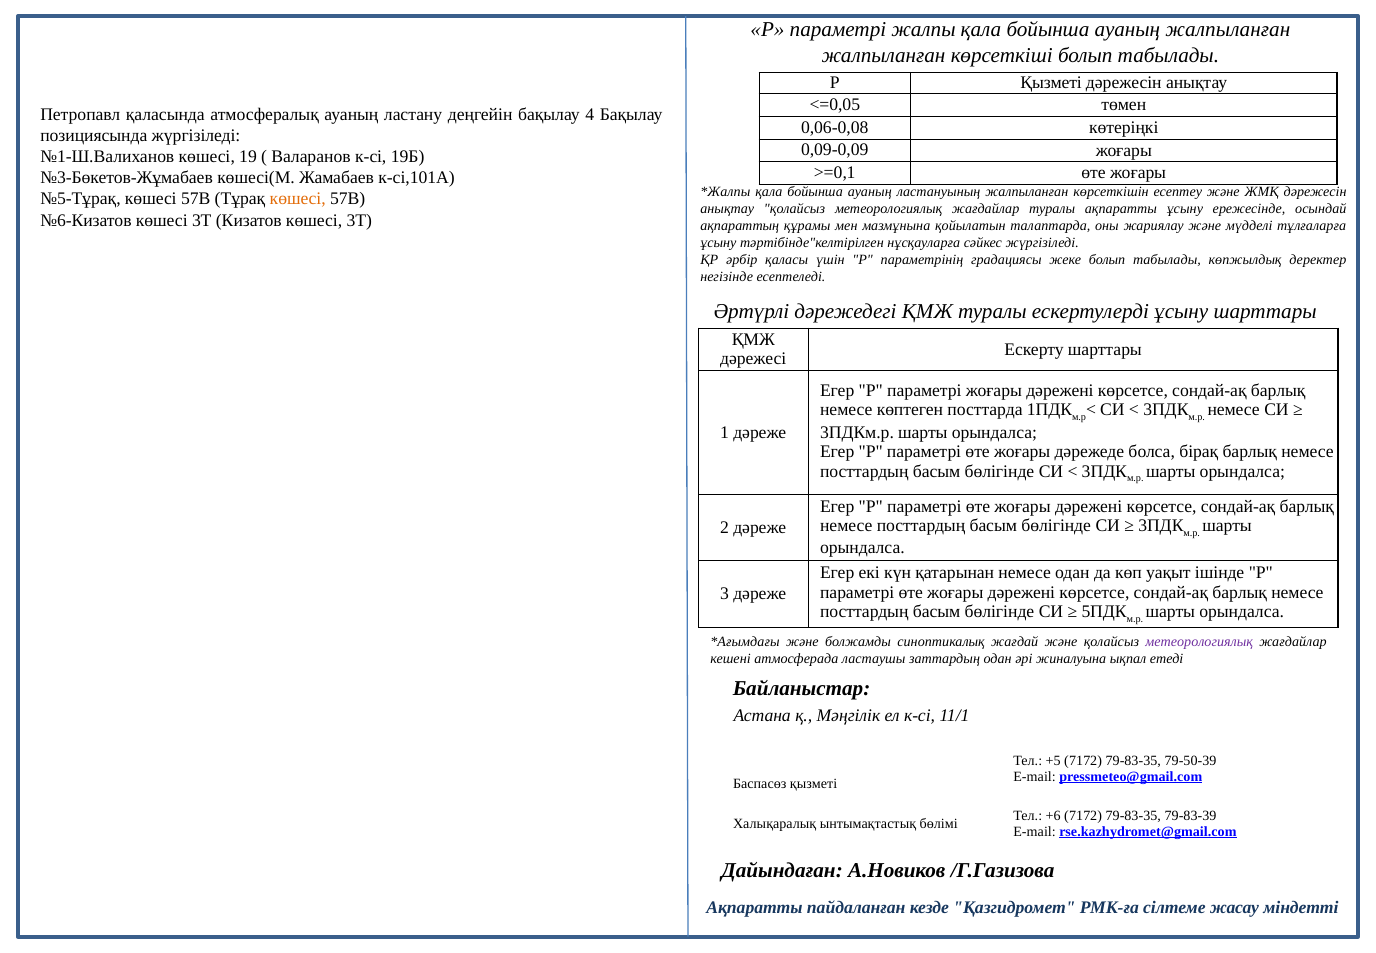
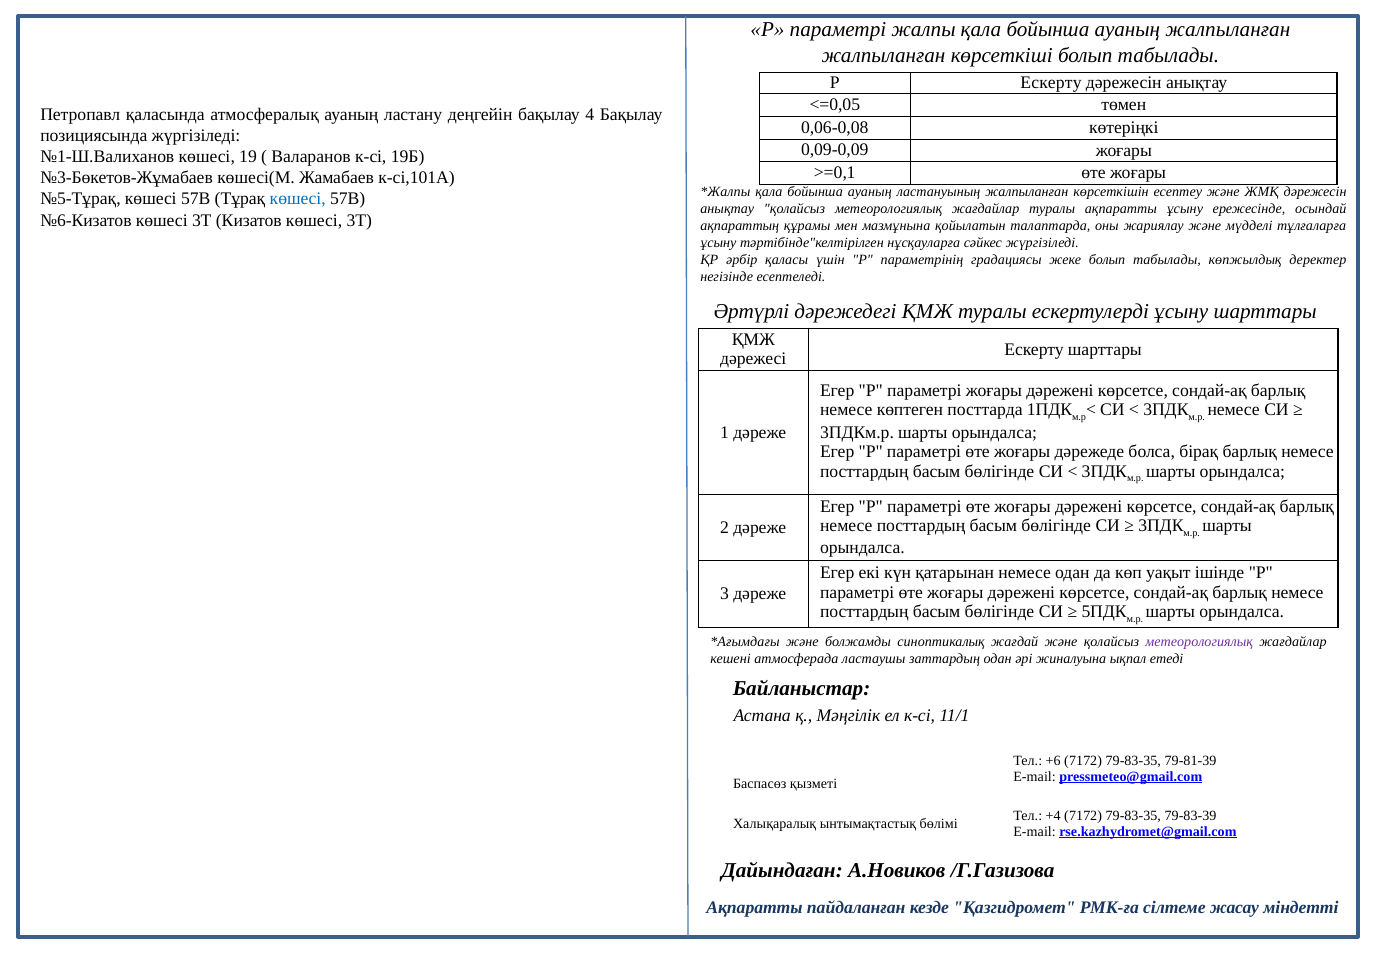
Р Қызметі: Қызметі -> Ескерту (1051, 83)
көшесі colour: orange -> blue (298, 199)
+5: +5 -> +6 (1053, 760)
79-50-39: 79-50-39 -> 79-81-39 (1191, 760)
+6: +6 -> +4 (1053, 815)
